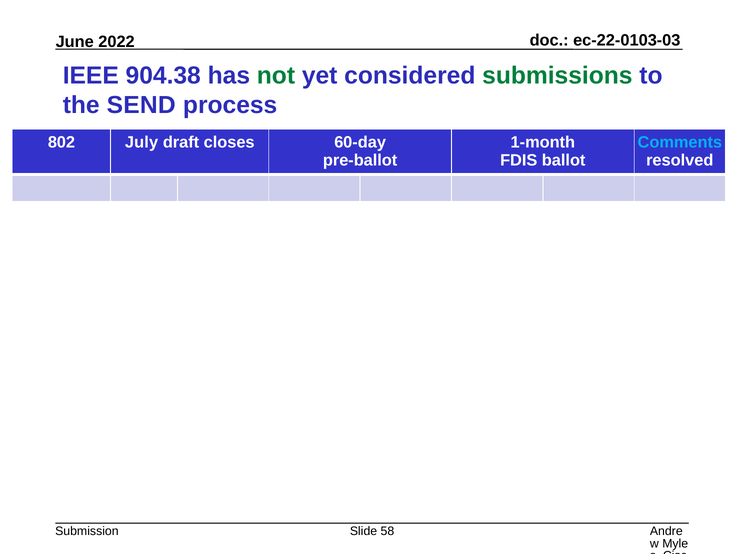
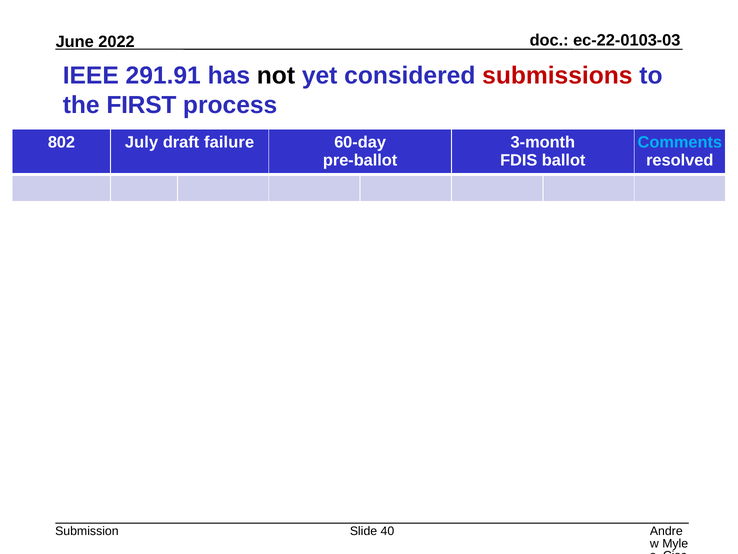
904.38: 904.38 -> 291.91 (163, 76)
not colour: green -> black (276, 76)
submissions colour: green -> red (557, 76)
SEND: SEND -> FIRST (141, 105)
closes: closes -> failure (229, 142)
1-month: 1-month -> 3-month (543, 142)
58: 58 -> 40 (387, 531)
